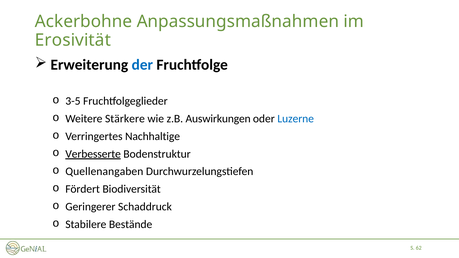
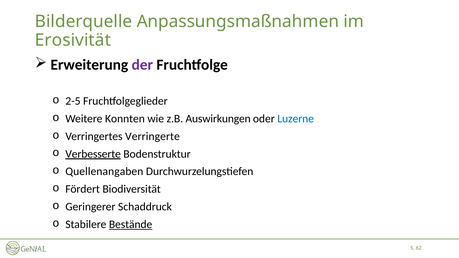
Ackerbohne: Ackerbohne -> Bilderquelle (84, 22)
der colour: blue -> purple (142, 65)
3-5: 3-5 -> 2-5 (73, 101)
Stärkere: Stärkere -> Konnten (125, 119)
Nachhaltige: Nachhaltige -> Verringerte (152, 136)
Bestände underline: none -> present (131, 225)
